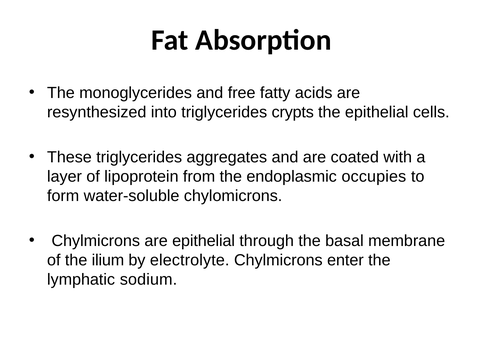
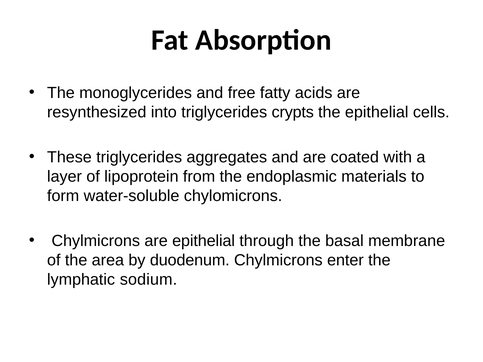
occupies: occupies -> materials (374, 177)
ilium: ilium -> area (108, 260)
electrolyte: electrolyte -> duodenum (190, 260)
